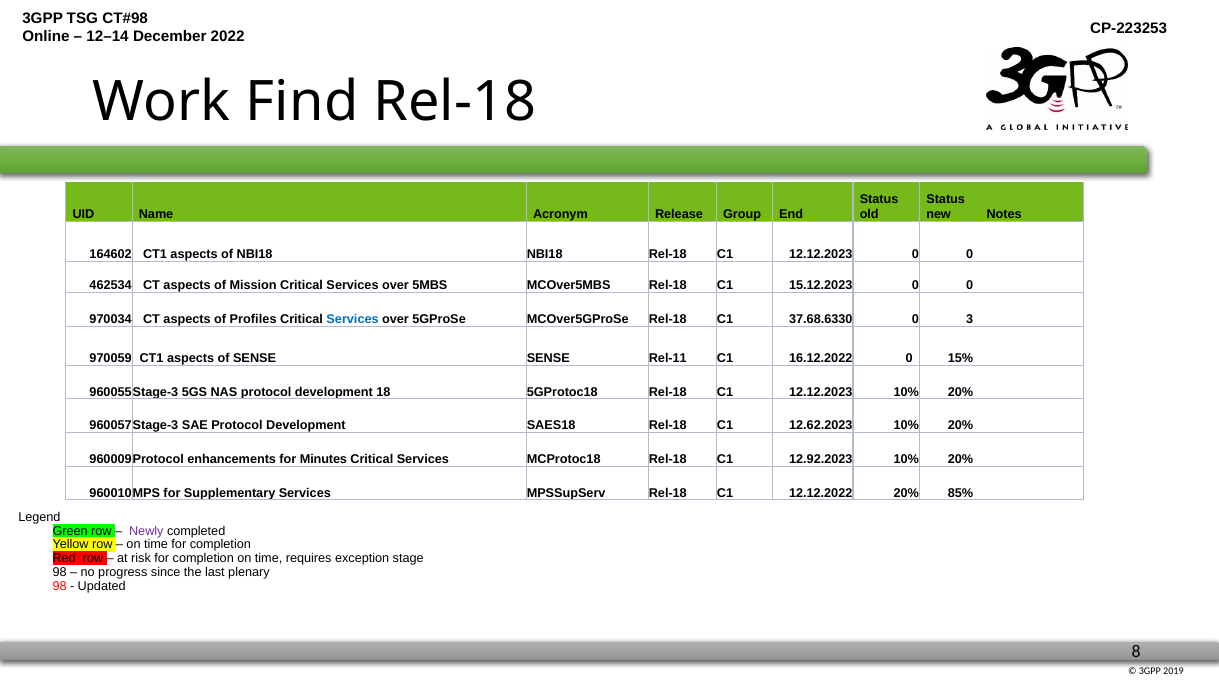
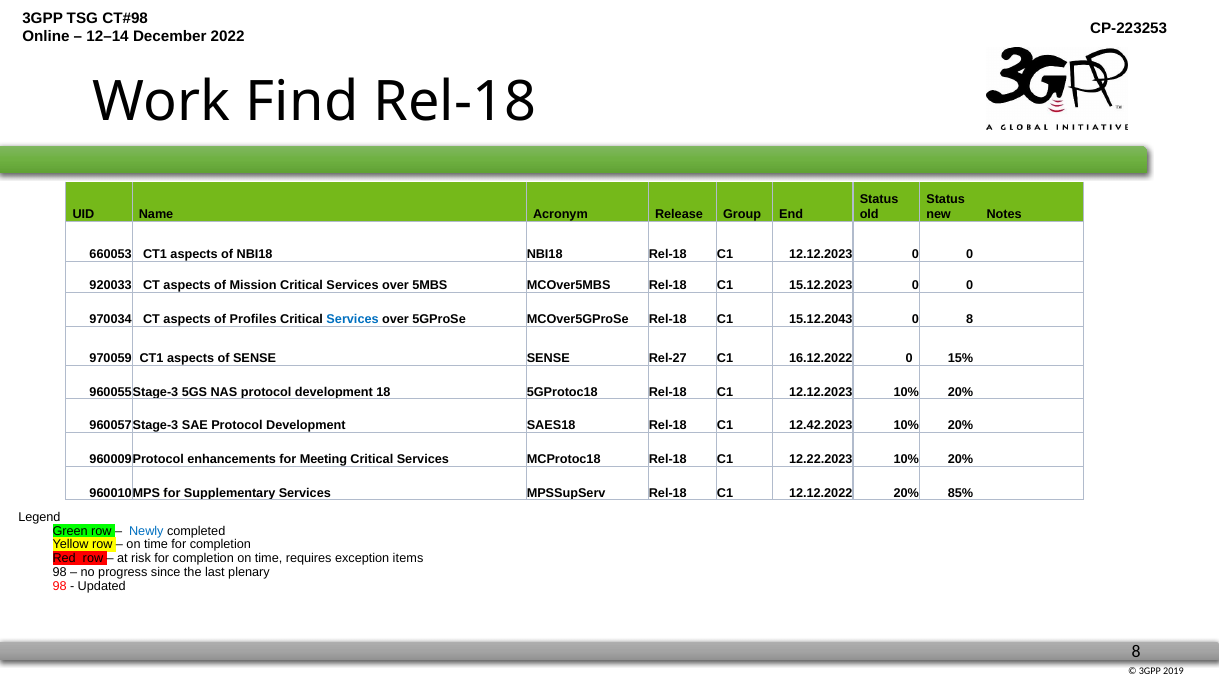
164602: 164602 -> 660053 (111, 254)
462534: 462534 -> 920033 (111, 285)
37.68.6330: 37.68.6330 -> 15.12.2043 (821, 320)
0 3: 3 -> 8 (970, 320)
Rel-11: Rel-11 -> Rel-27 (668, 358)
12.62.2023: 12.62.2023 -> 12.42.2023 (821, 425)
Minutes: Minutes -> Meeting (323, 459)
12.92.2023: 12.92.2023 -> 12.22.2023 (821, 459)
Newly colour: purple -> blue (146, 531)
stage: stage -> items (408, 558)
